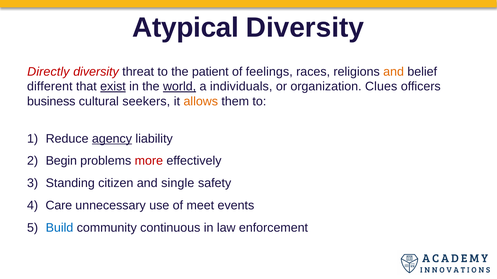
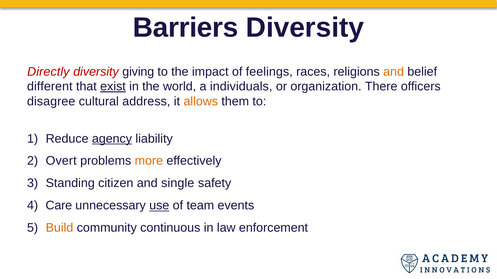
Atypical: Atypical -> Barriers (186, 28)
threat: threat -> giving (138, 72)
patient: patient -> impact (210, 72)
world underline: present -> none (180, 87)
Clues: Clues -> There (381, 87)
business: business -> disagree (51, 102)
seekers: seekers -> address (146, 102)
Begin: Begin -> Overt (61, 161)
more colour: red -> orange (149, 161)
use underline: none -> present (159, 206)
meet: meet -> team (200, 206)
Build colour: blue -> orange (60, 228)
